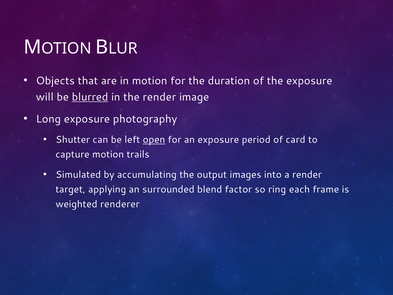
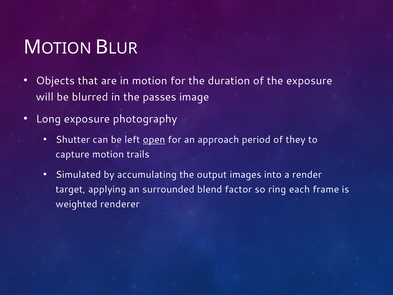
blurred underline: present -> none (90, 97)
the render: render -> passes (159, 97)
an exposure: exposure -> approach (218, 140)
card: card -> they (296, 140)
